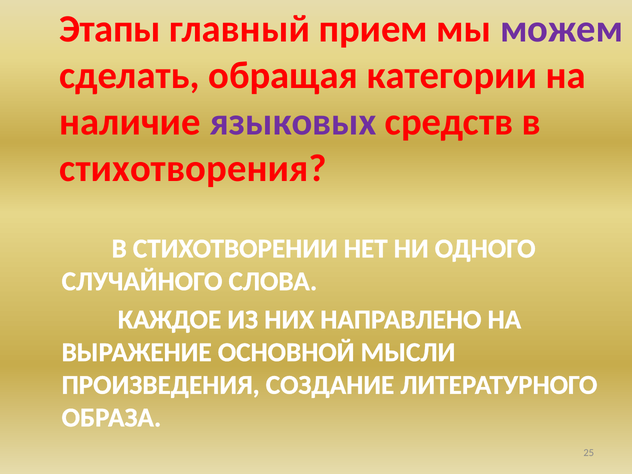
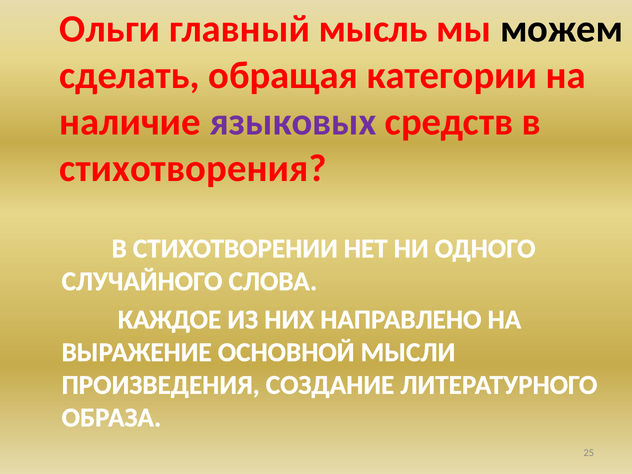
Этапы: Этапы -> Ольги (110, 29)
прием: прием -> мысль (373, 29)
можем colour: purple -> black (562, 29)
